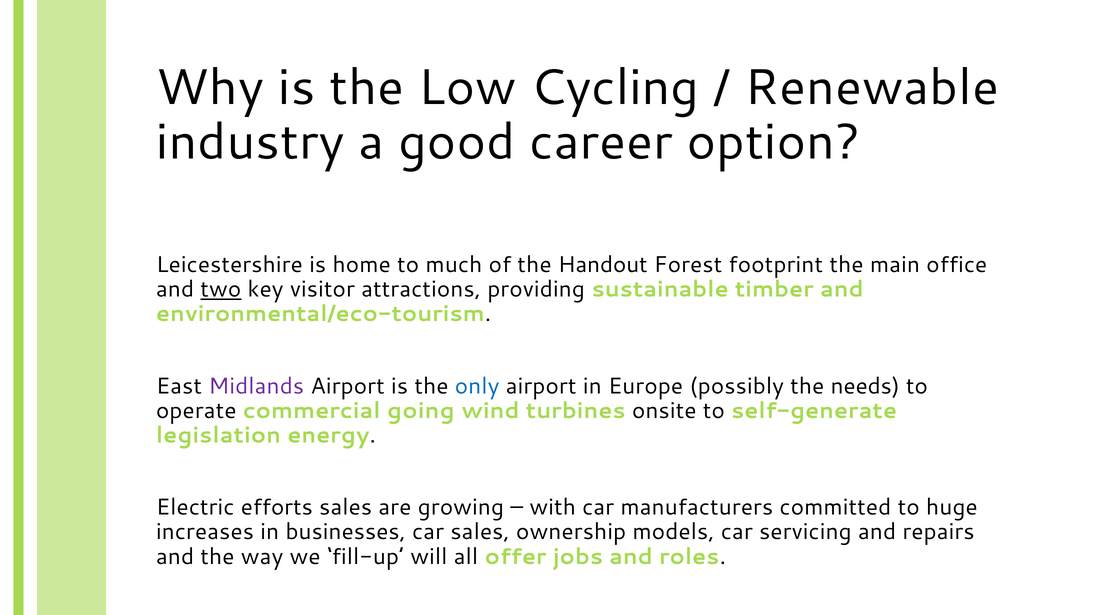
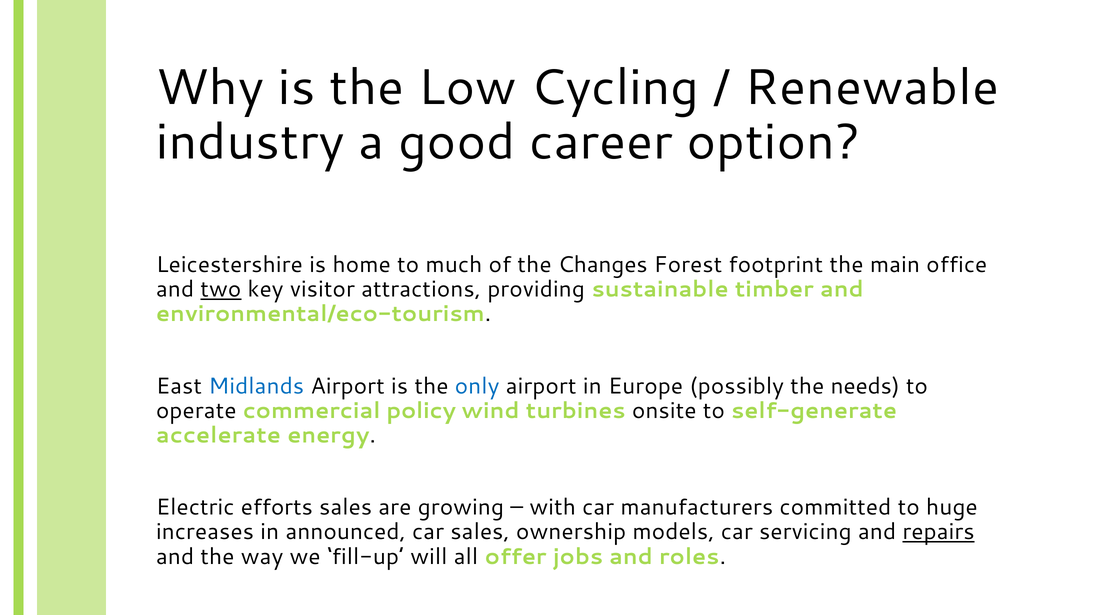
Handout: Handout -> Changes (603, 265)
Midlands colour: purple -> blue (256, 386)
going: going -> policy (421, 411)
legislation: legislation -> accelerate (218, 436)
businesses: businesses -> announced (346, 532)
repairs underline: none -> present (939, 532)
